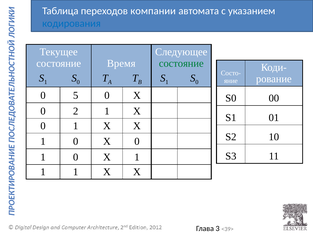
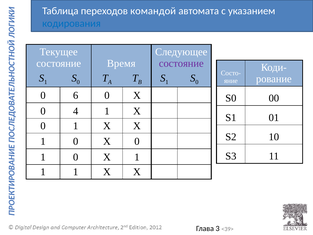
компании: компании -> командой (153, 11)
состояние colour: green -> purple (181, 63)
5: 5 -> 6 (76, 95)
2: 2 -> 4 (76, 111)
